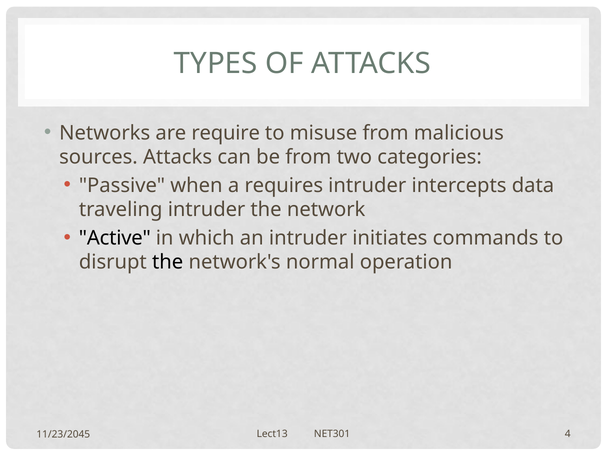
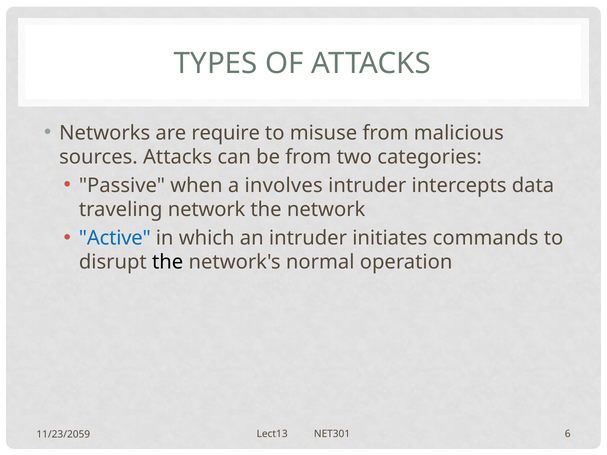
requires: requires -> involves (284, 186)
traveling intruder: intruder -> network (207, 210)
Active colour: black -> blue (115, 238)
4: 4 -> 6 (568, 434)
11/23/2045: 11/23/2045 -> 11/23/2059 (63, 435)
